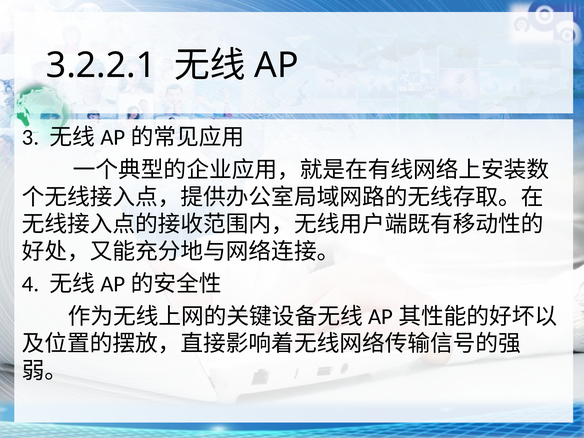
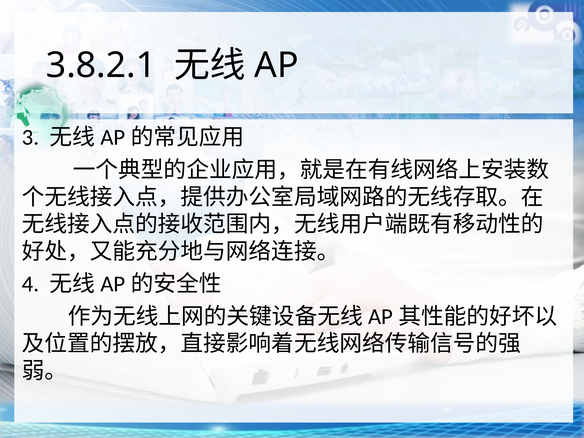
3.2.2.1: 3.2.2.1 -> 3.8.2.1 (101, 65)
